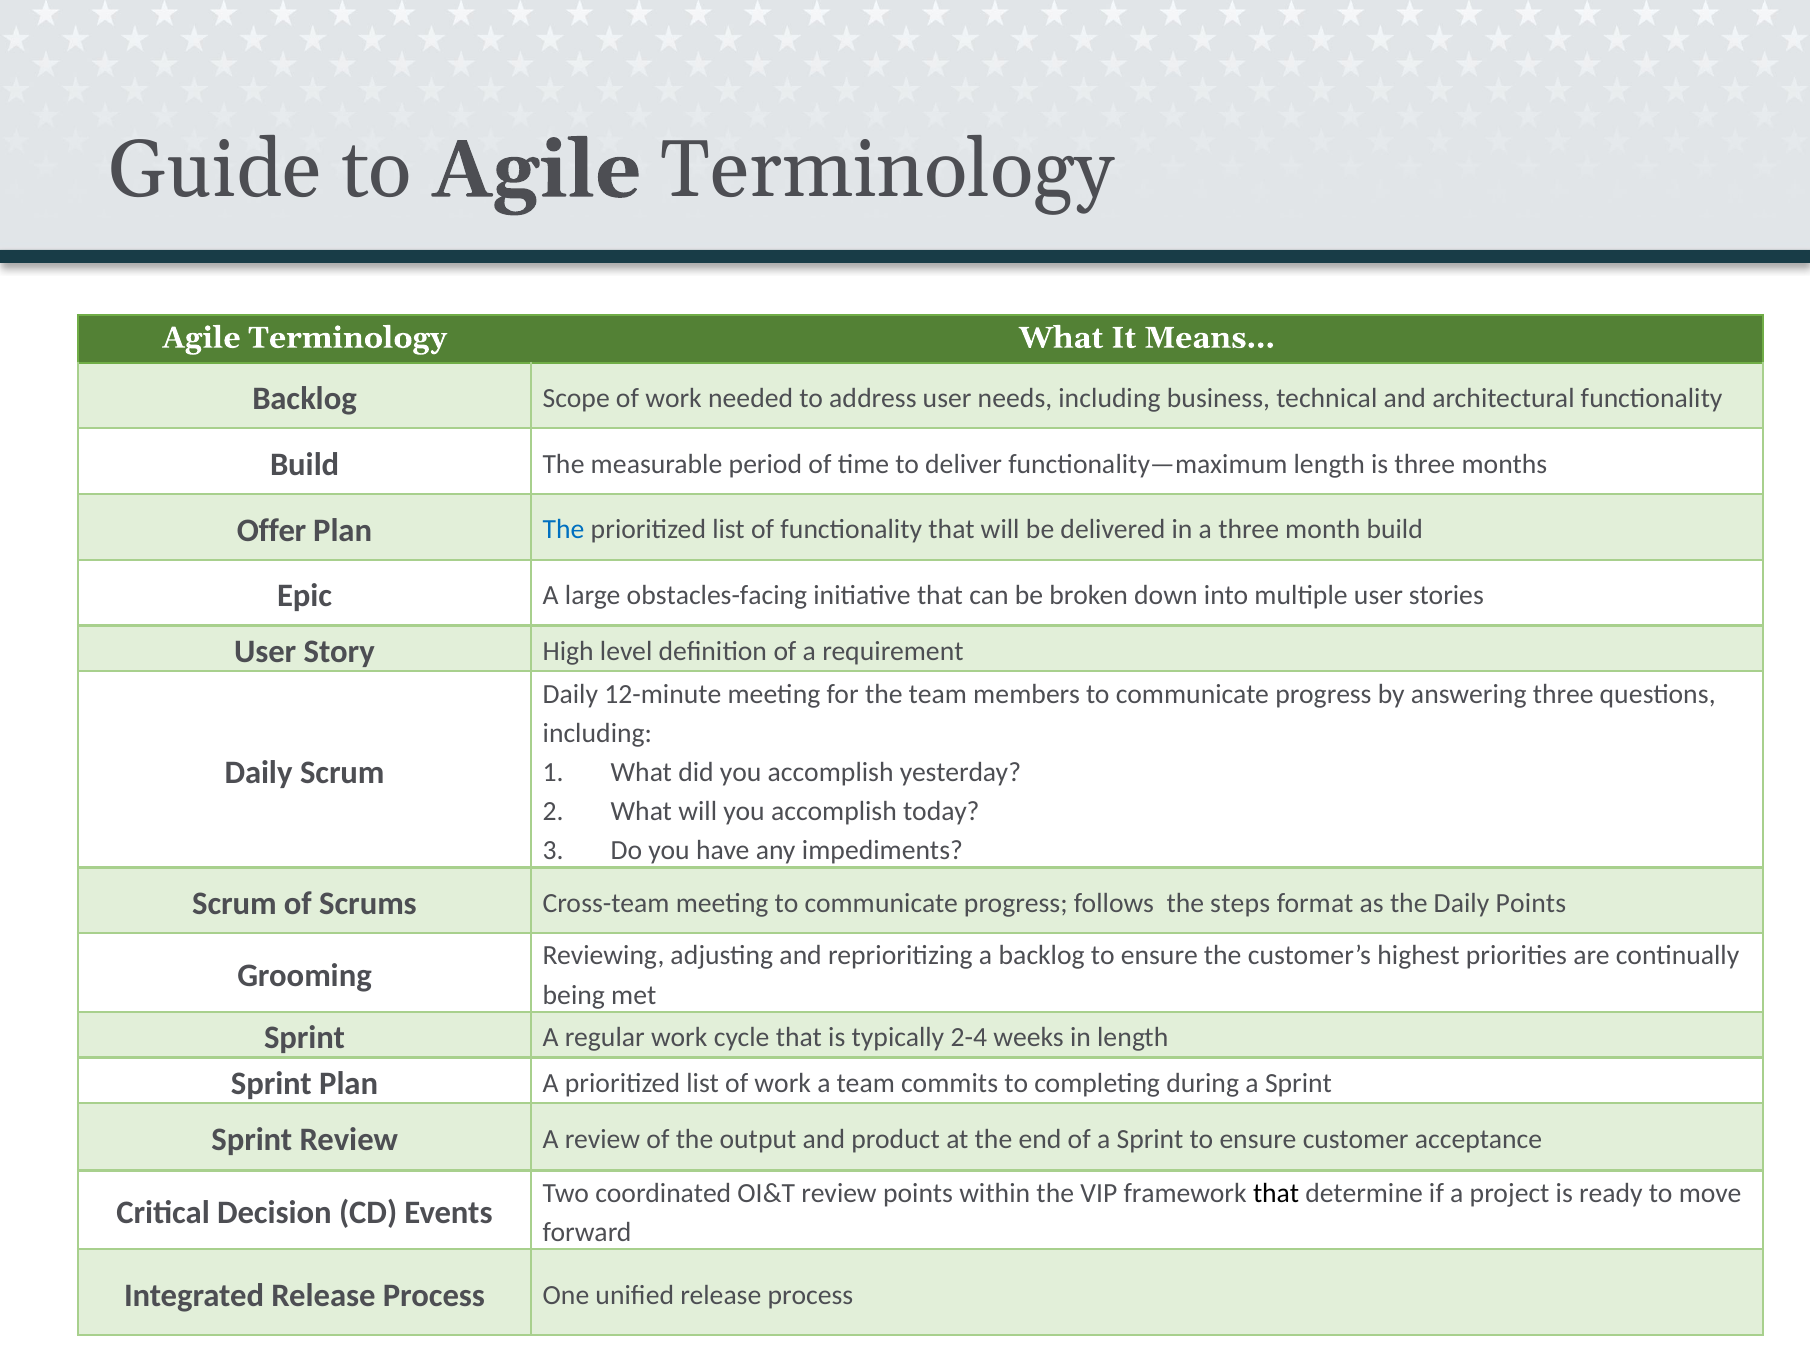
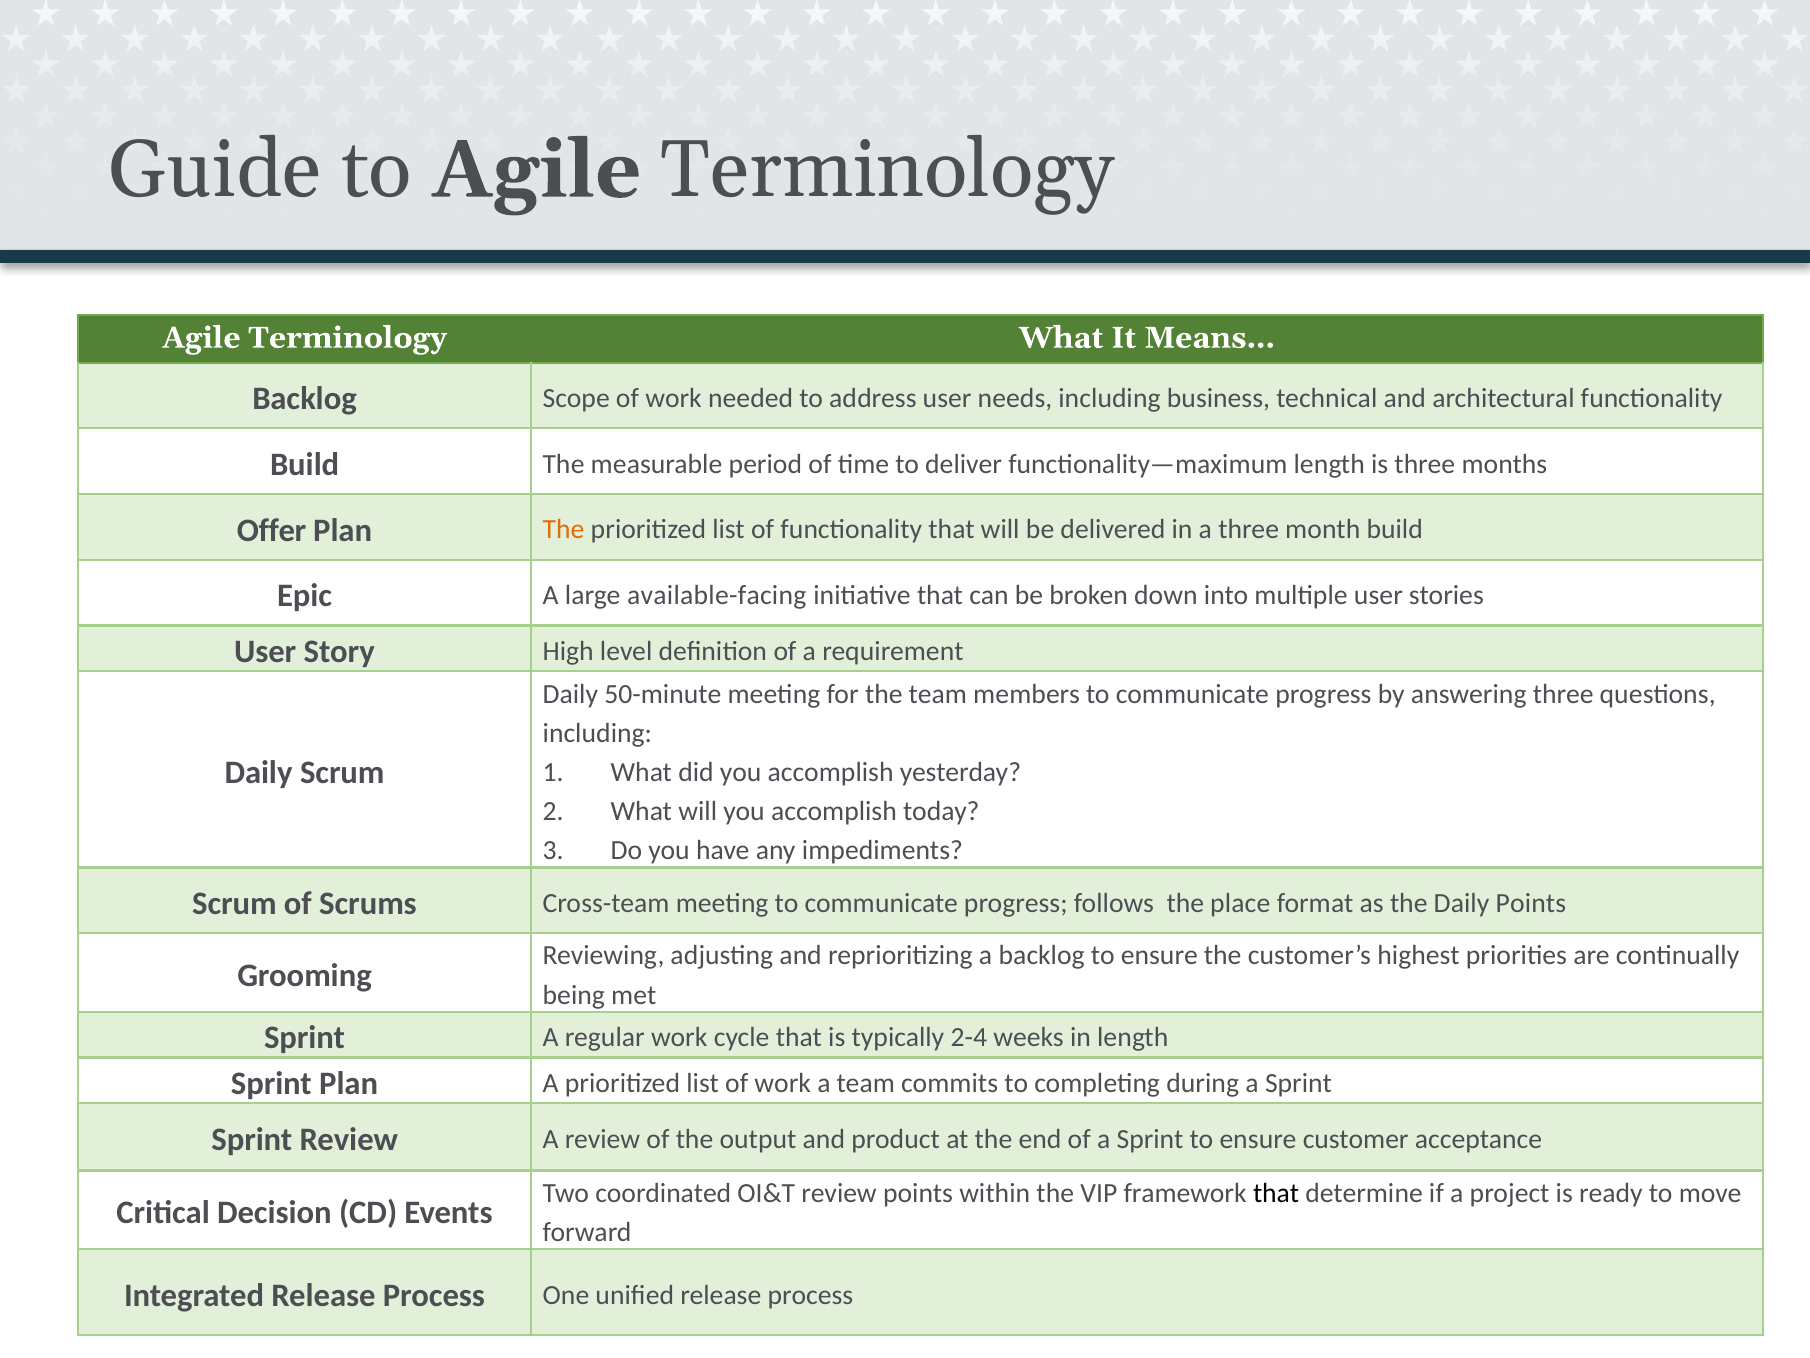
The colour: blue -> orange (564, 530)
obstacles-facing: obstacles-facing -> available-facing (717, 595)
12-minute: 12-minute -> 50-minute (663, 694)
steps: steps -> place (1240, 903)
